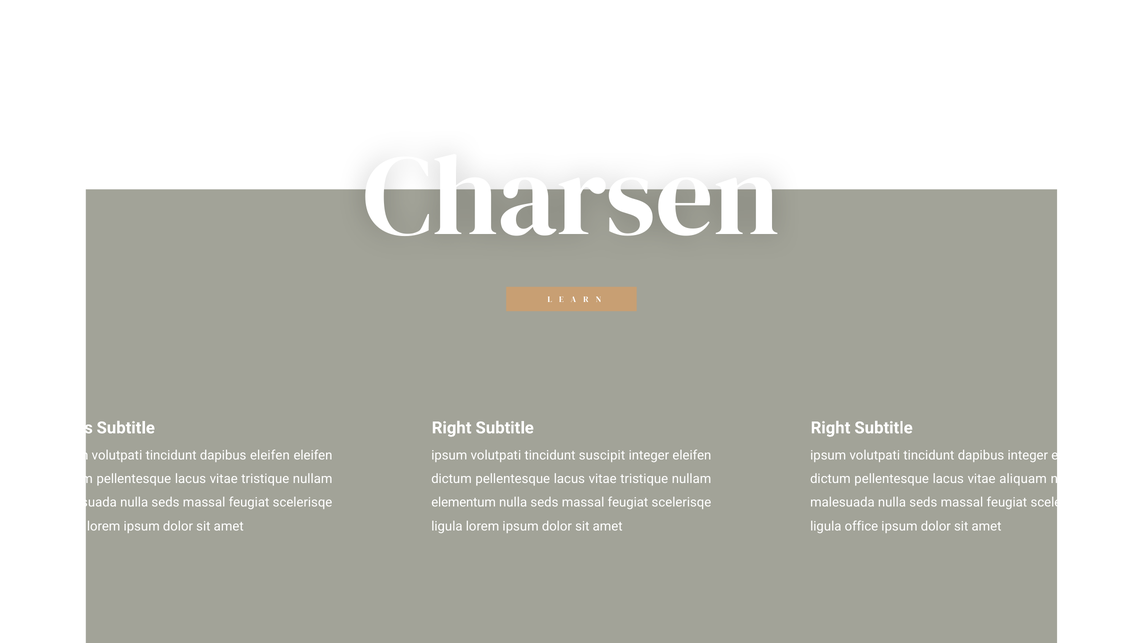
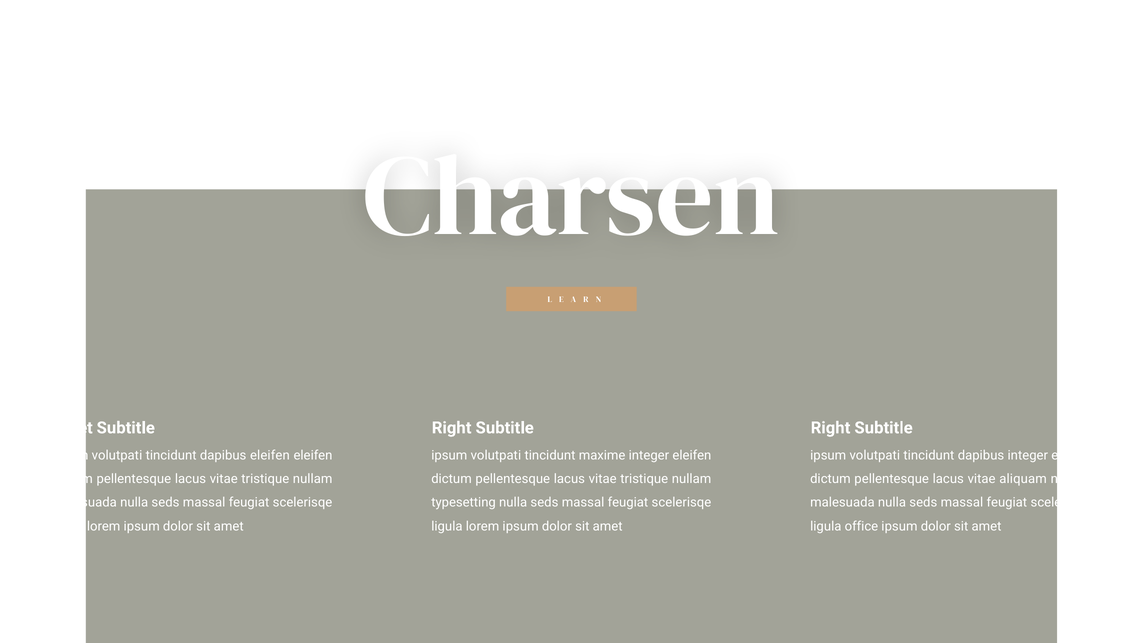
Ideas: Ideas -> Amet (73, 428)
suscipit: suscipit -> maxime (602, 455)
elementum: elementum -> typesetting (464, 502)
